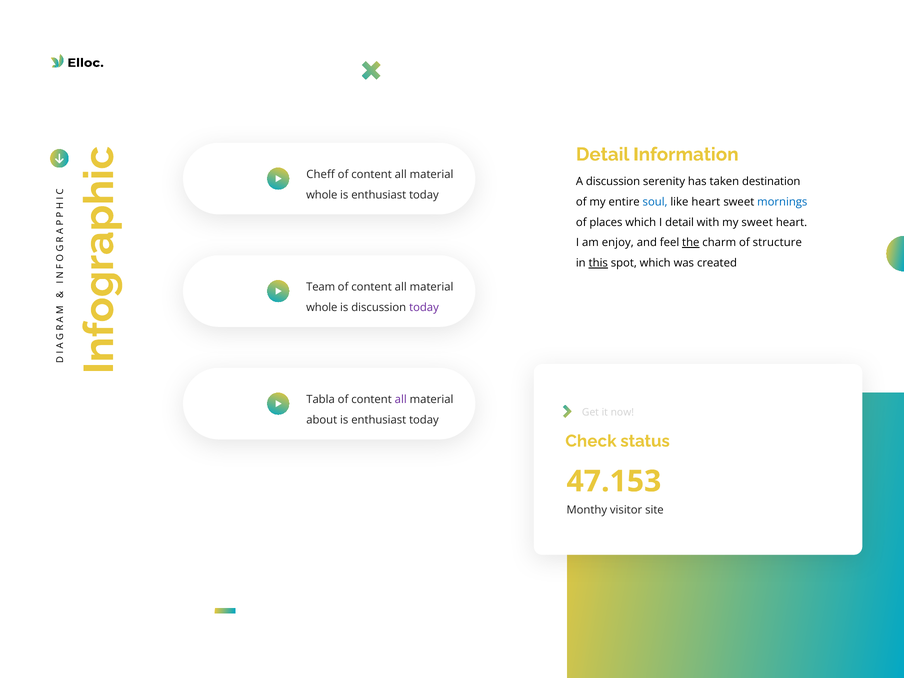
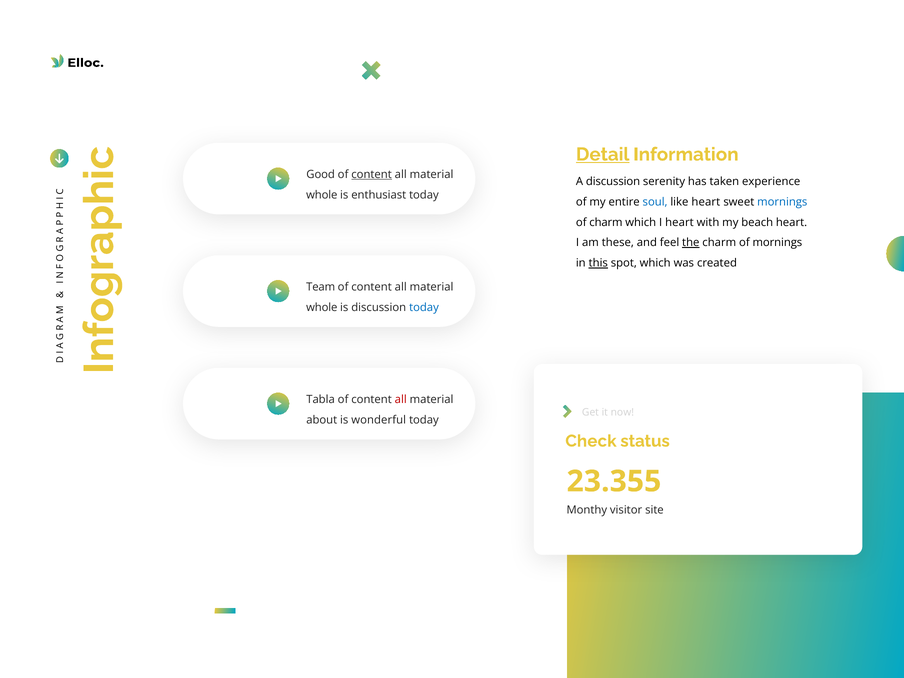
Detail underline: none -> present (603, 154)
Cheff: Cheff -> Good (321, 175)
content underline: none -> present (372, 175)
destination: destination -> experience (771, 181)
of places: places -> charm (606, 222)
I detail: detail -> heart (679, 222)
my sweet: sweet -> beach (757, 222)
enjoy: enjoy -> these (618, 243)
of structure: structure -> mornings (777, 243)
today colour: purple -> blue (424, 307)
all colour: purple -> red (401, 400)
enthusiast: enthusiast -> wonderful (379, 420)
47.153: 47.153 -> 23.355 (614, 481)
